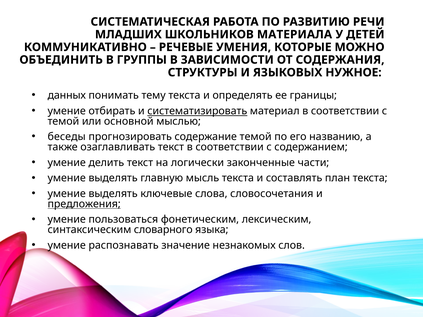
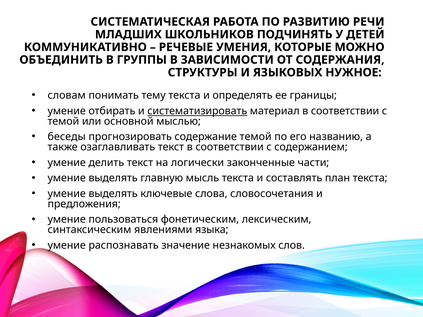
МАТЕРИАЛА: МАТЕРИАЛА -> ПОДЧИНЯТЬ (295, 34)
данных: данных -> словам (67, 96)
предложения underline: present -> none (84, 204)
словарного: словарного -> явлениями (163, 230)
